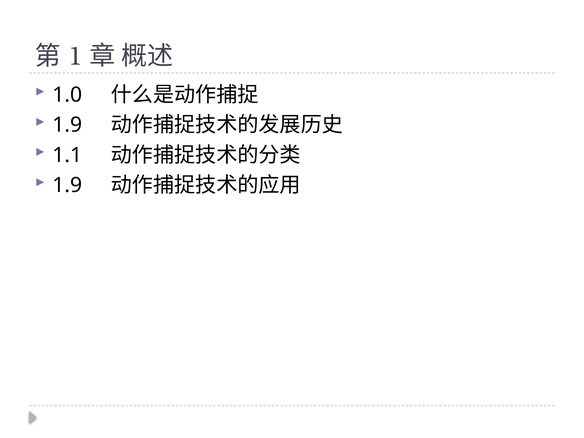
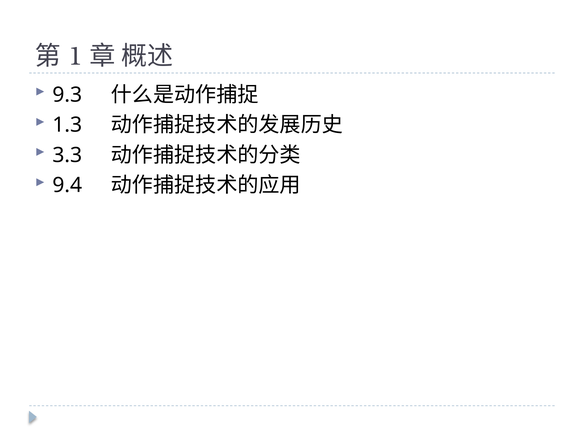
1.0: 1.0 -> 9.3 (67, 95)
1.9: 1.9 -> 1.3 (67, 125)
1.1: 1.1 -> 3.3 (67, 155)
1.9: 1.9 -> 9.4 (67, 185)
